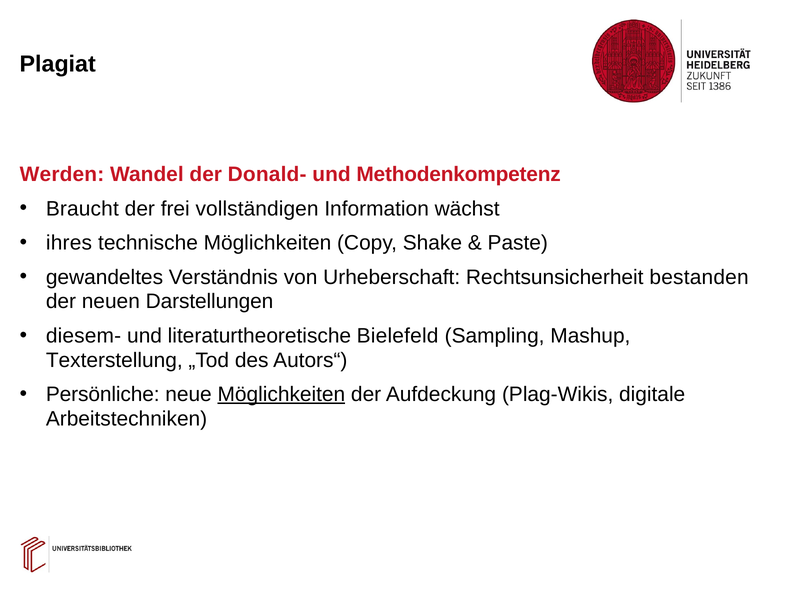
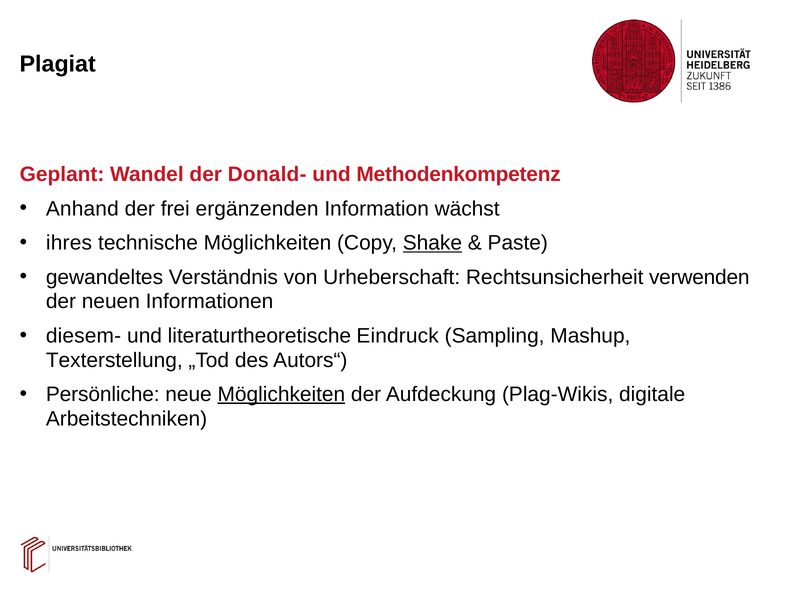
Werden: Werden -> Geplant (62, 175)
Braucht: Braucht -> Anhand (82, 209)
vollständigen: vollständigen -> ergänzenden (257, 209)
Shake underline: none -> present (432, 243)
bestanden: bestanden -> verwenden (699, 277)
Darstellungen: Darstellungen -> Informationen (209, 302)
Bielefeld: Bielefeld -> Eindruck (398, 336)
